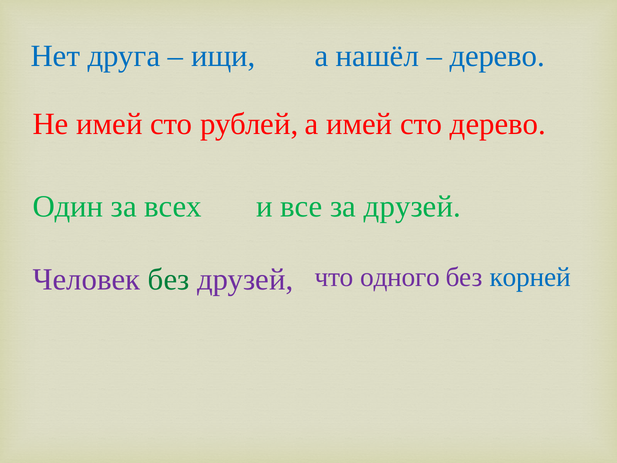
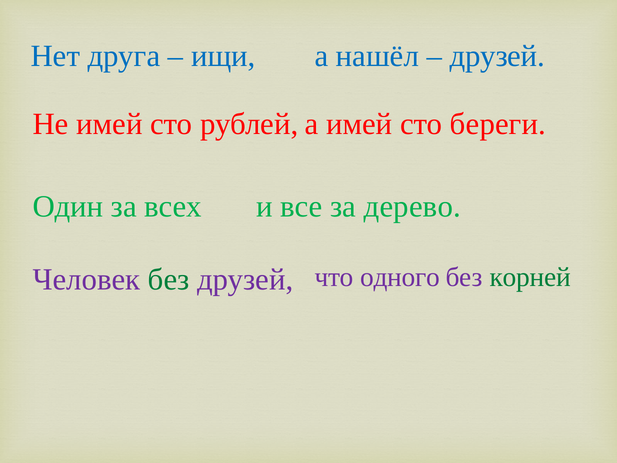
дерево: дерево -> друзей (497, 56)
сто дерево: дерево -> береги (498, 124)
за друзей: друзей -> дерево (412, 206)
корней colour: blue -> green (530, 277)
